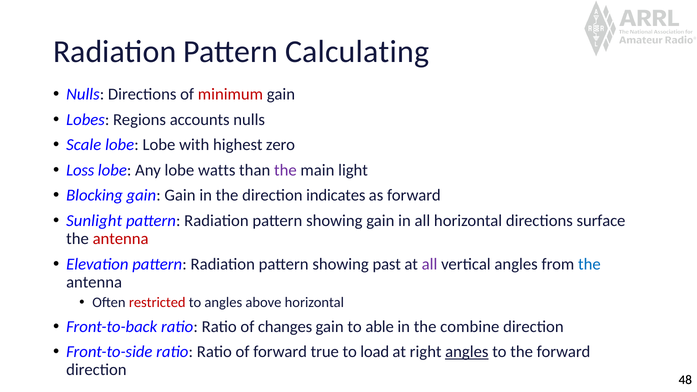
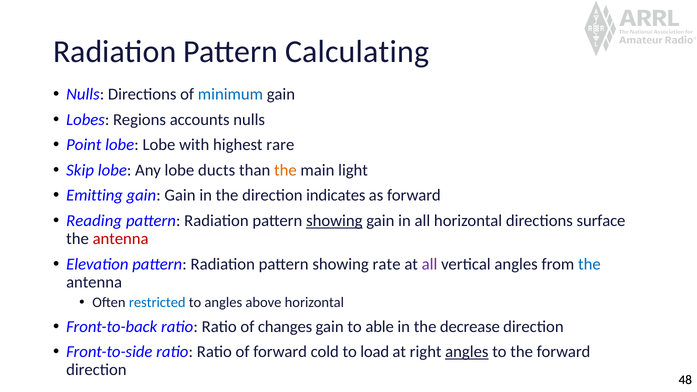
minimum colour: red -> blue (230, 94)
Scale: Scale -> Point (84, 145)
zero: zero -> rare (280, 145)
Loss: Loss -> Skip (80, 170)
watts: watts -> ducts (217, 170)
the colour: purple -> orange (285, 170)
Blocking: Blocking -> Emitting (95, 195)
Sunlight: Sunlight -> Reading (94, 221)
showing underline: none -> present (334, 221)
past: past -> rate (387, 264)
restricted colour: red -> blue (157, 303)
combine: combine -> decrease (470, 327)
true: true -> cold (325, 352)
